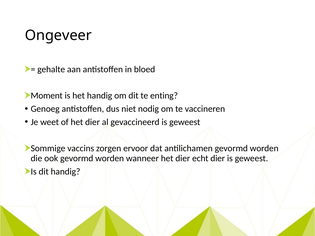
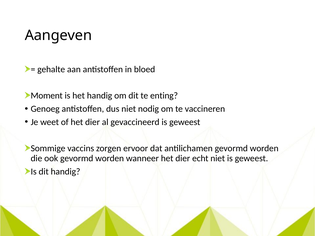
Ongeveer: Ongeveer -> Aangeven (58, 35)
echt dier: dier -> niet (218, 159)
